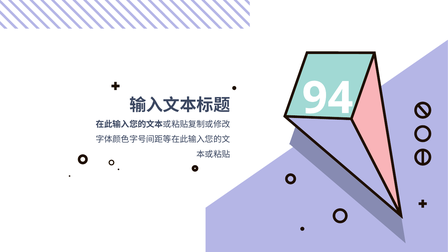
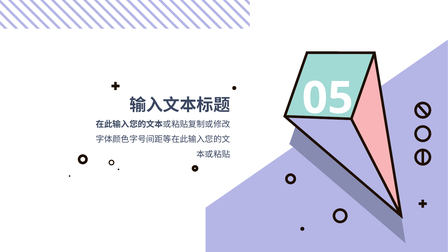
94: 94 -> 05 (328, 98)
